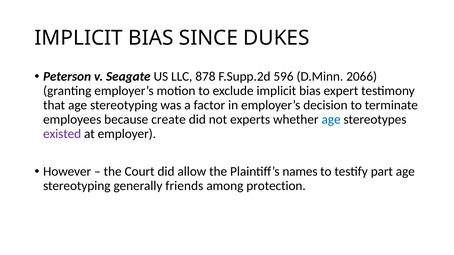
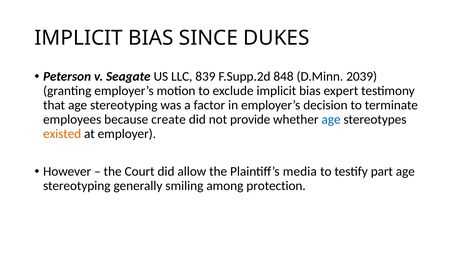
878: 878 -> 839 (205, 77)
596: 596 -> 848 (284, 77)
2066: 2066 -> 2039 (362, 77)
experts: experts -> provide (250, 120)
existed colour: purple -> orange (62, 134)
names: names -> media (300, 172)
friends: friends -> smiling (184, 186)
